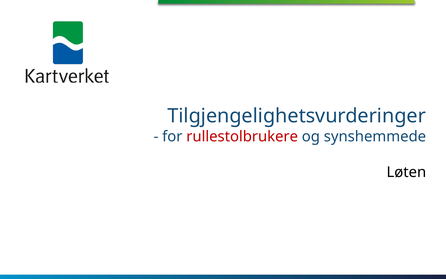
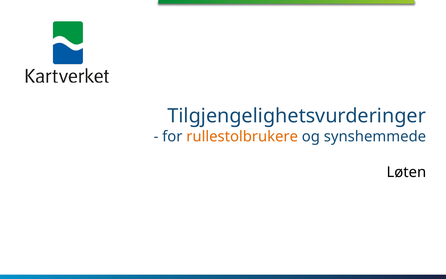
rullestolbrukere colour: red -> orange (242, 136)
